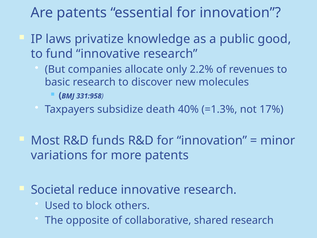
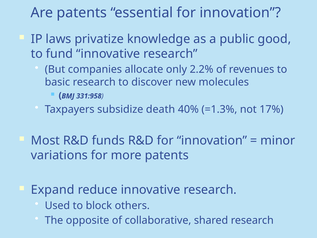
Societal: Societal -> Expand (53, 190)
